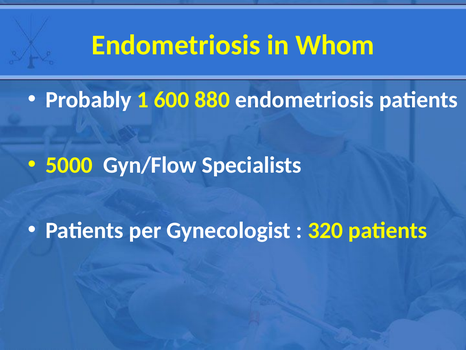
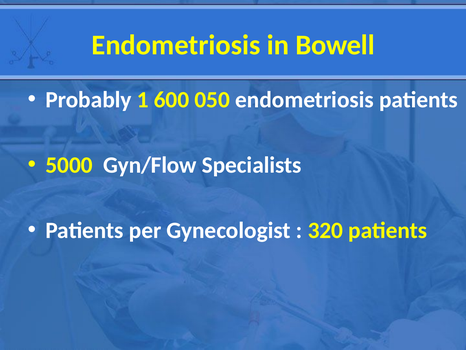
Whom: Whom -> Bowell (335, 45)
880: 880 -> 050 (212, 99)
